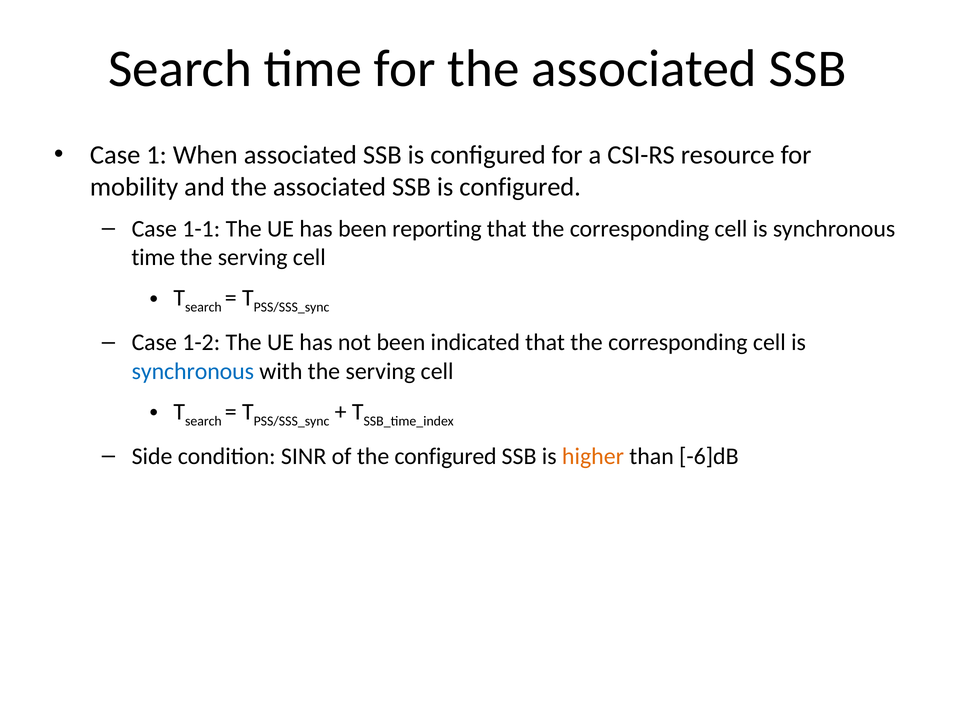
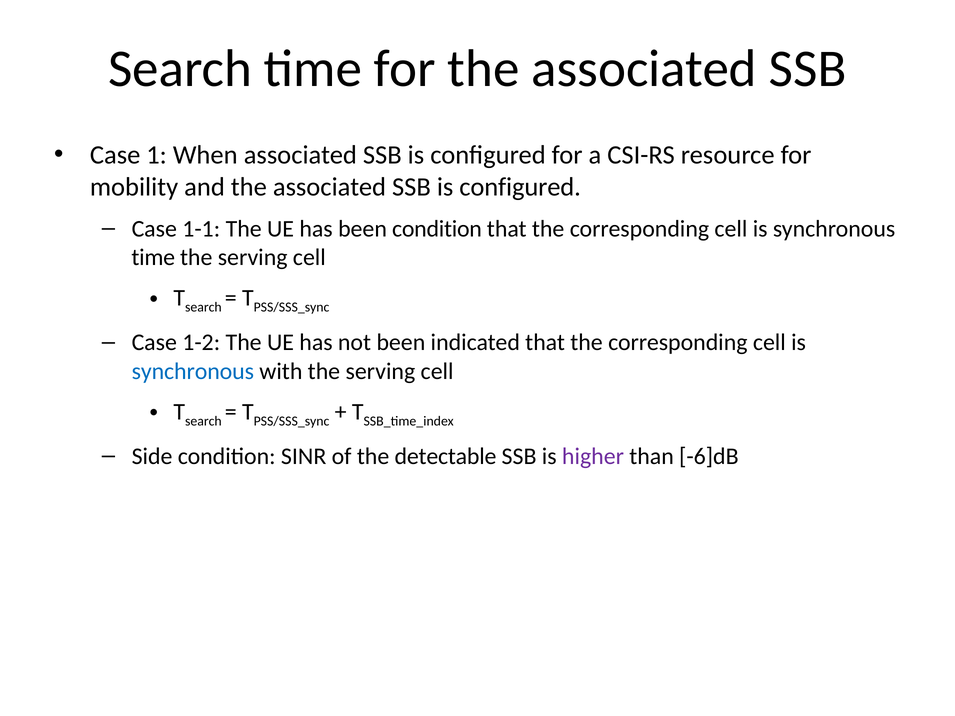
been reporting: reporting -> condition (437, 229)
the configured: configured -> detectable (445, 456)
higher colour: orange -> purple (593, 456)
